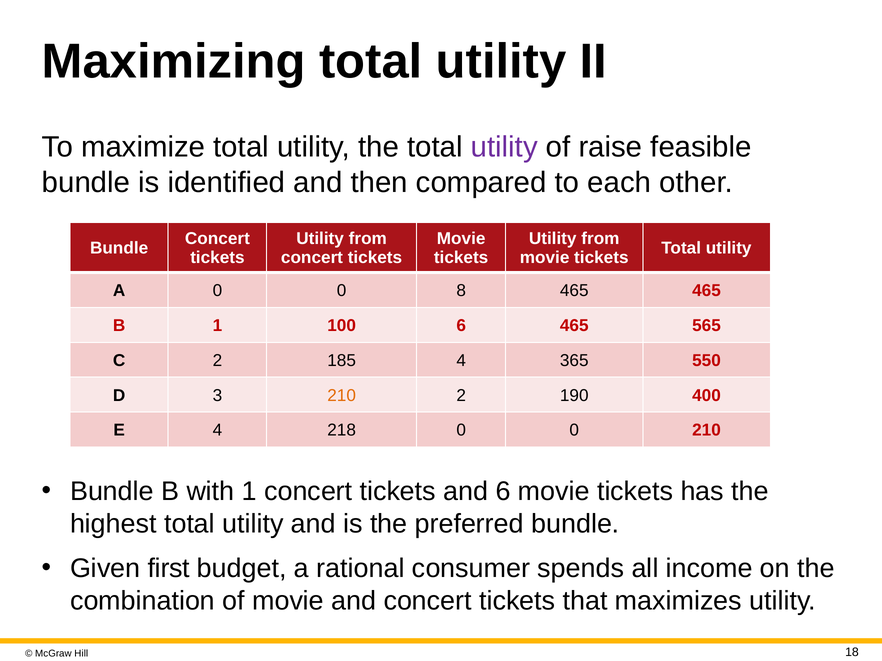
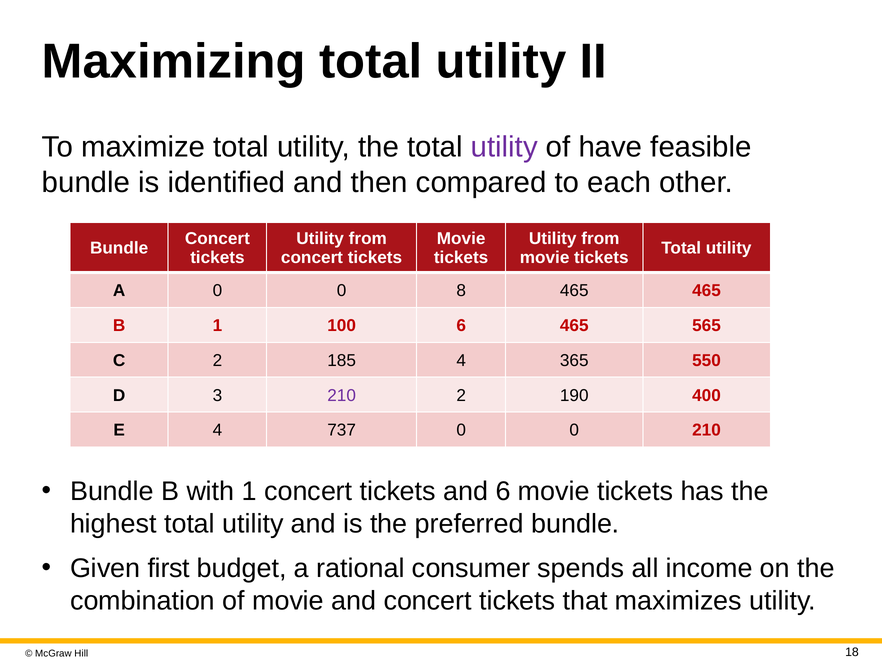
raise: raise -> have (610, 147)
210 colour: orange -> purple (342, 396)
218: 218 -> 737 (342, 431)
